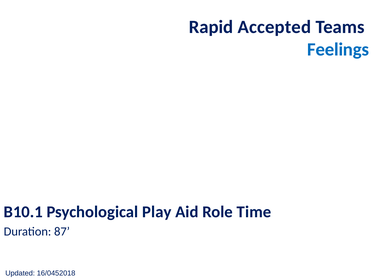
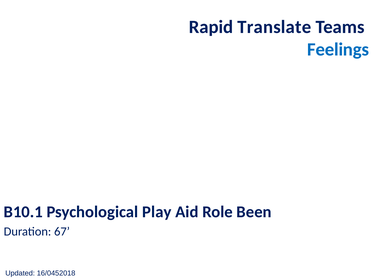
Accepted: Accepted -> Translate (274, 27)
Time: Time -> Been (254, 212)
87: 87 -> 67 (62, 232)
